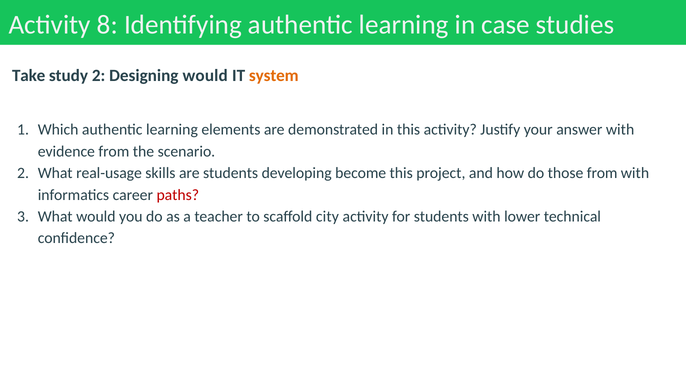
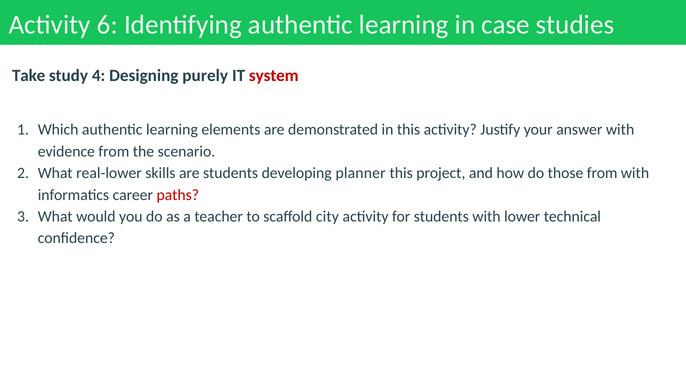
8: 8 -> 6 (107, 25)
study 2: 2 -> 4 (99, 76)
Designing would: would -> purely (205, 76)
system colour: orange -> red (274, 76)
real-usage: real-usage -> real-lower (109, 173)
become: become -> planner (361, 173)
